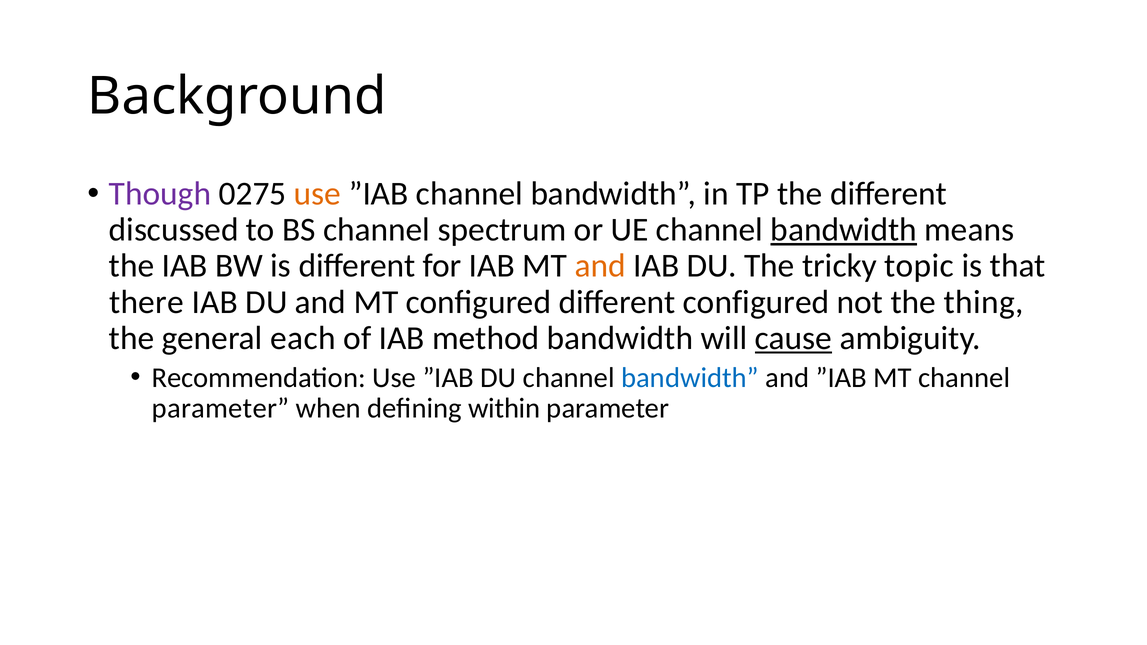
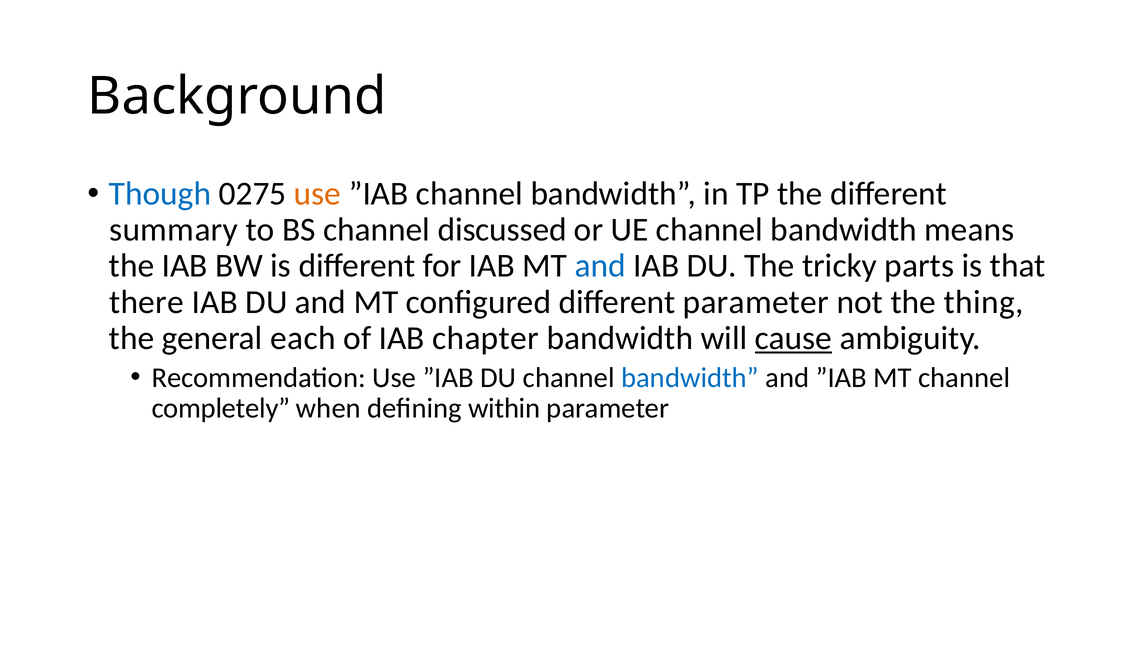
Though colour: purple -> blue (160, 194)
discussed: discussed -> summary (174, 230)
spectrum: spectrum -> discussed (502, 230)
bandwidth underline: present -> none (844, 230)
and colour: orange -> blue (600, 266)
topic: topic -> parts (919, 266)
different configured: configured -> parameter (756, 302)
method: method -> chapter (485, 338)
parameter: parameter -> completely (221, 409)
